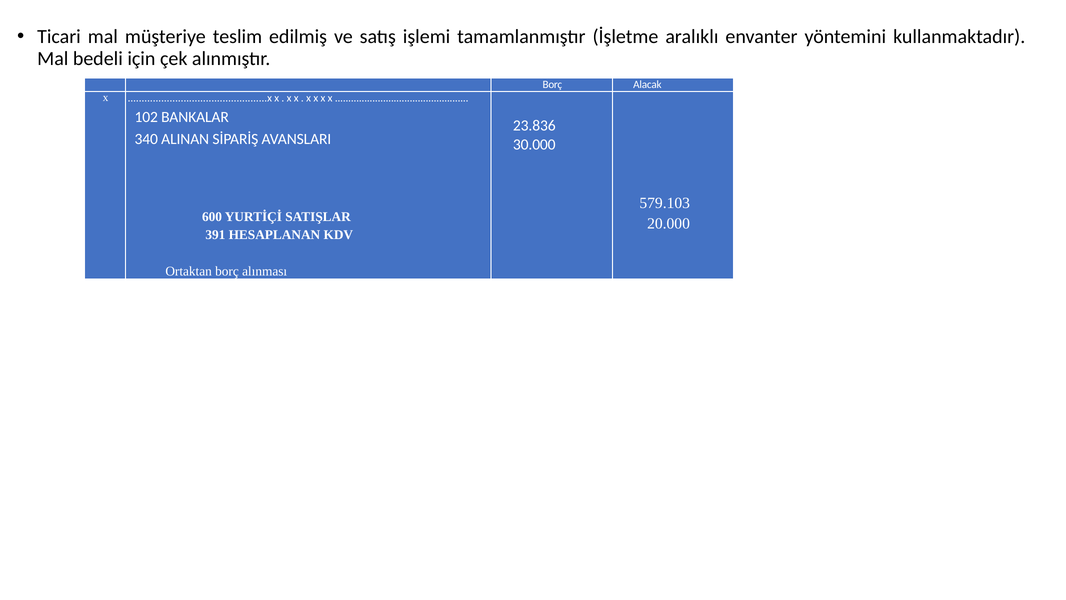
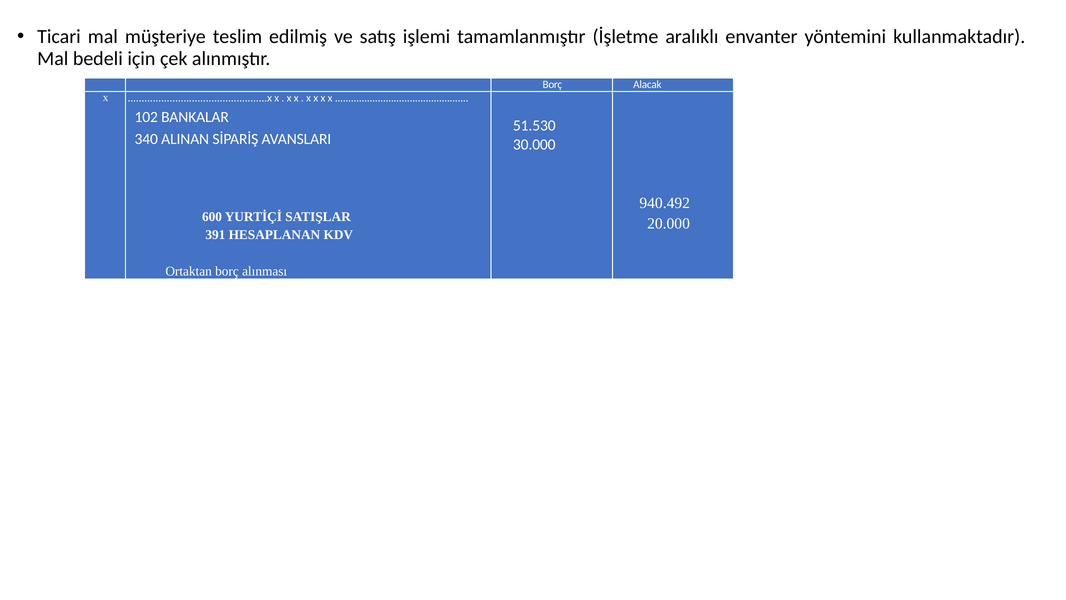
23.836: 23.836 -> 51.530 (534, 125)
579.103: 579.103 -> 940.492 (665, 203)
